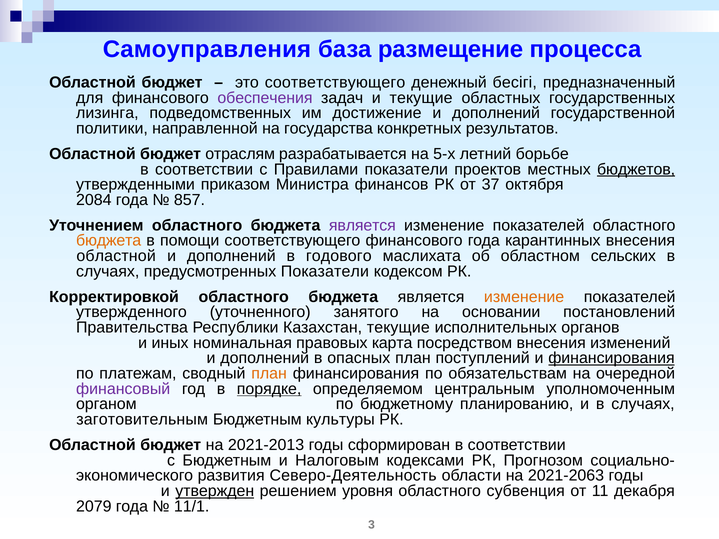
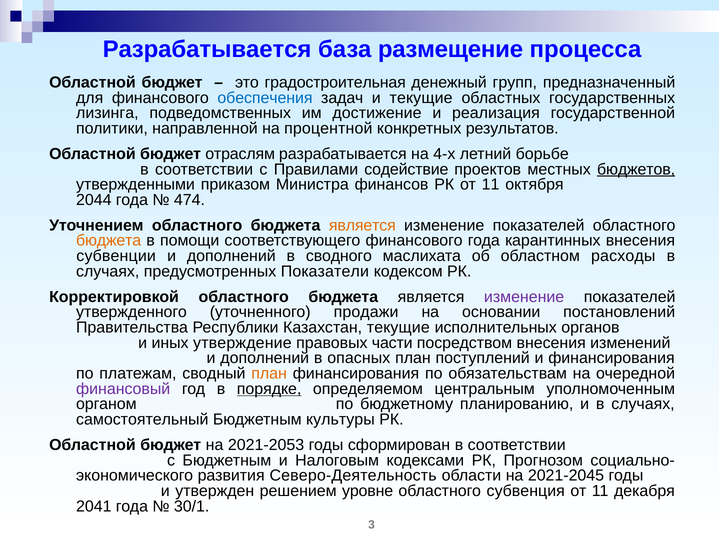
Самоуправления: Самоуправления -> Разрабатывается (207, 50)
это соответствующего: соответствующего -> градостроительная (335, 82)
бесігі: бесігі -> групп (515, 82)
обеспечения colour: purple -> blue (265, 98)
дополнений: дополнений -> реализация (496, 113)
государства: государства -> процентной (328, 129)
5-х: 5-х -> 4-х (444, 154)
Правилами показатели: показатели -> содействие (406, 169)
РК от 37: 37 -> 11 (491, 185)
2084: 2084 -> 2044 (94, 200)
857: 857 -> 474 (189, 200)
является colour: purple -> orange (362, 225)
областной: областной -> субвенции (116, 256)
годового: годового -> сводного (339, 256)
сельских: сельских -> расходы (623, 256)
изменение colour: orange -> purple (524, 297)
занятого: занятого -> продажи (366, 312)
номинальная: номинальная -> утверждение (242, 343)
карта: карта -> части (392, 343)
финансирования underline: present -> none (612, 358)
заготовительным: заготовительным -> самостоятельный (142, 420)
2021-2013: 2021-2013 -> 2021-2053 (266, 445)
2021-2063: 2021-2063 -> 2021-2045 (566, 476)
утвержден underline: present -> none (215, 491)
уровня: уровня -> уровне (368, 491)
2079: 2079 -> 2041 (94, 507)
11/1: 11/1 -> 30/1 (192, 507)
